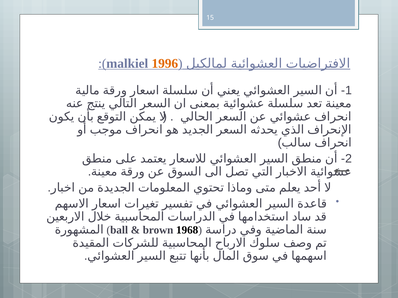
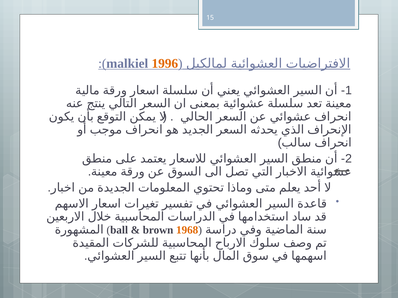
1968 colour: black -> orange (187, 230)
